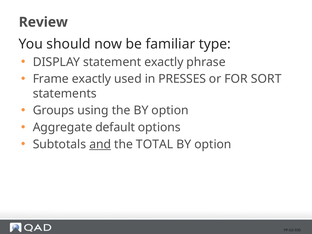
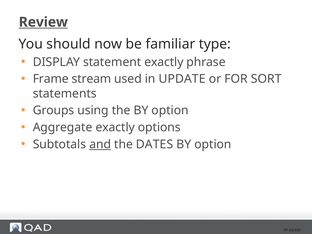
Review underline: none -> present (43, 22)
Frame exactly: exactly -> stream (92, 79)
PRESSES: PRESSES -> UPDATE (182, 79)
Aggregate default: default -> exactly (115, 127)
TOTAL: TOTAL -> DATES (155, 144)
